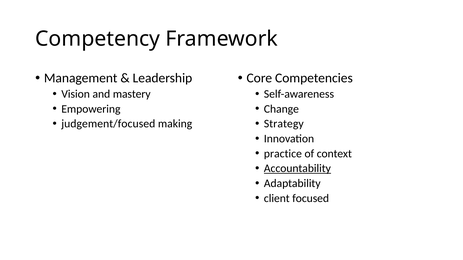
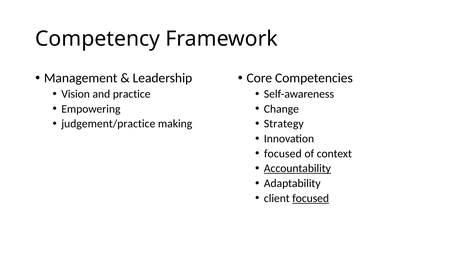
mastery: mastery -> practice (132, 94)
judgement/focused: judgement/focused -> judgement/practice (108, 124)
practice: practice -> focused (283, 154)
focused underline: none -> present (311, 199)
